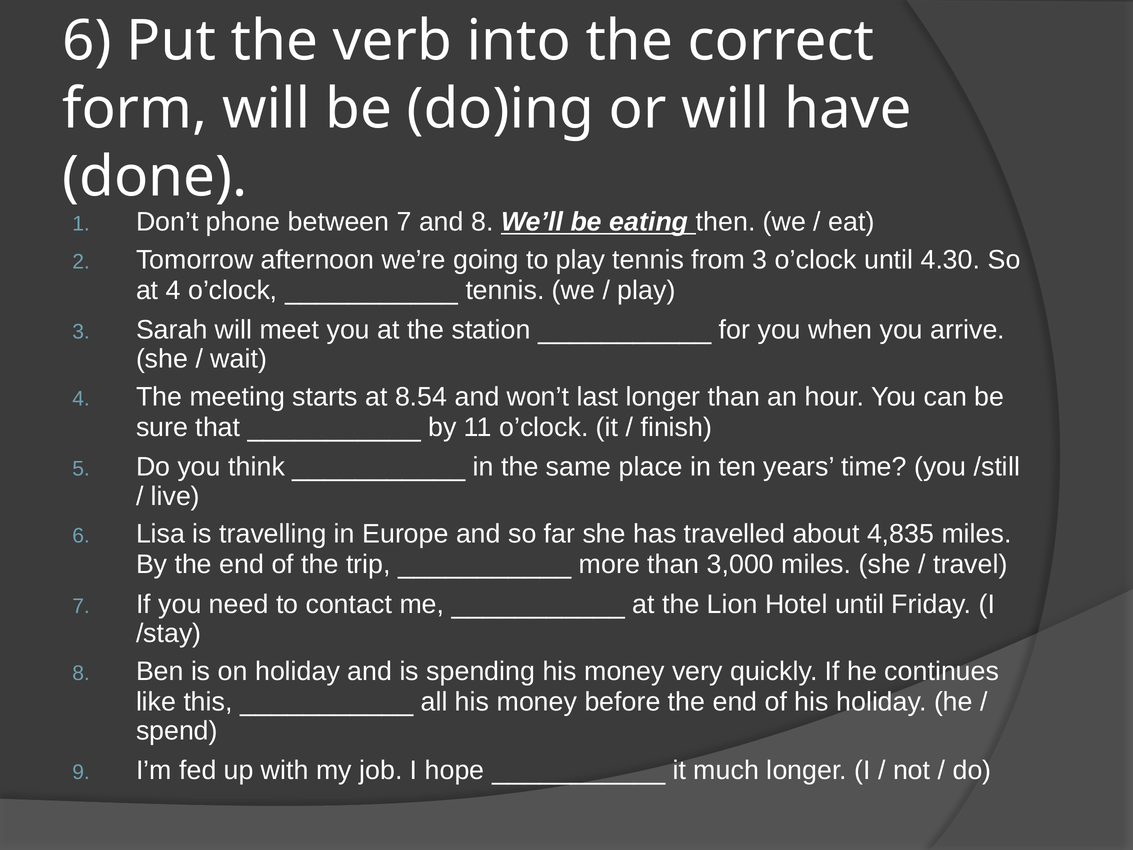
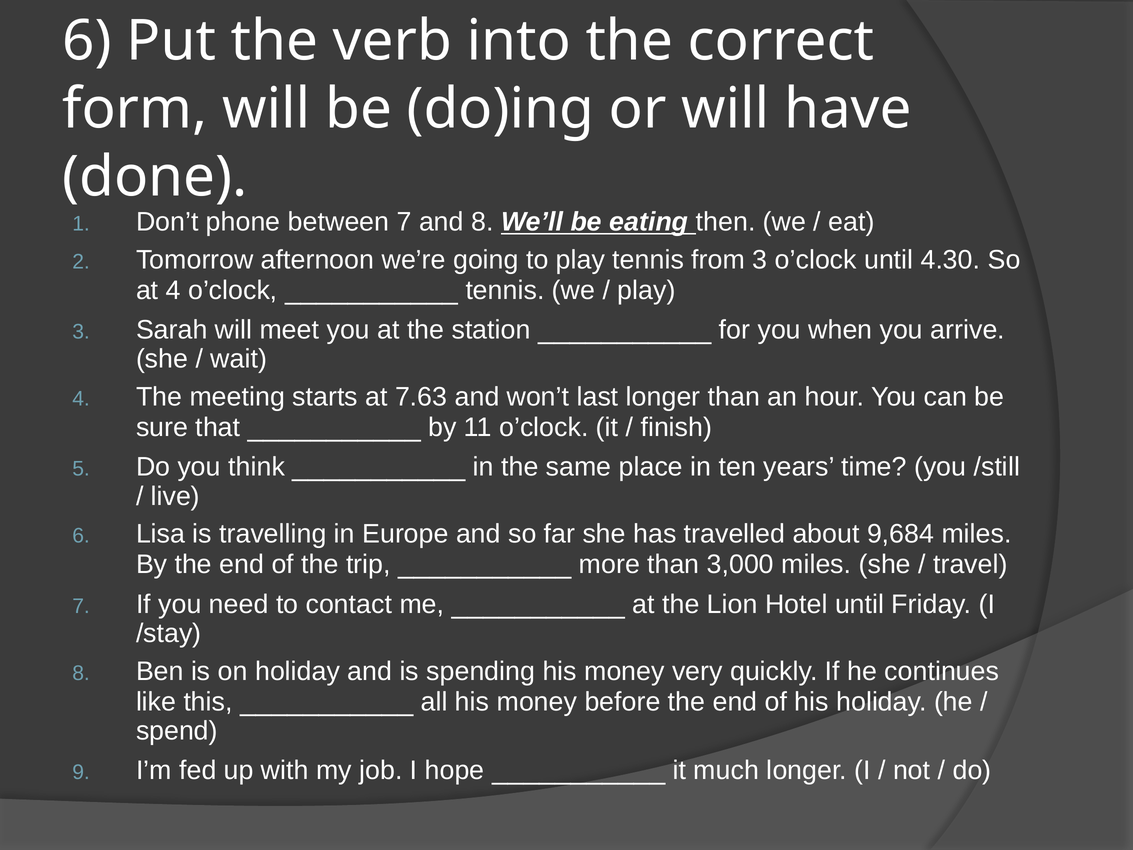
8.54: 8.54 -> 7.63 (421, 397)
4,835: 4,835 -> 9,684 (901, 534)
